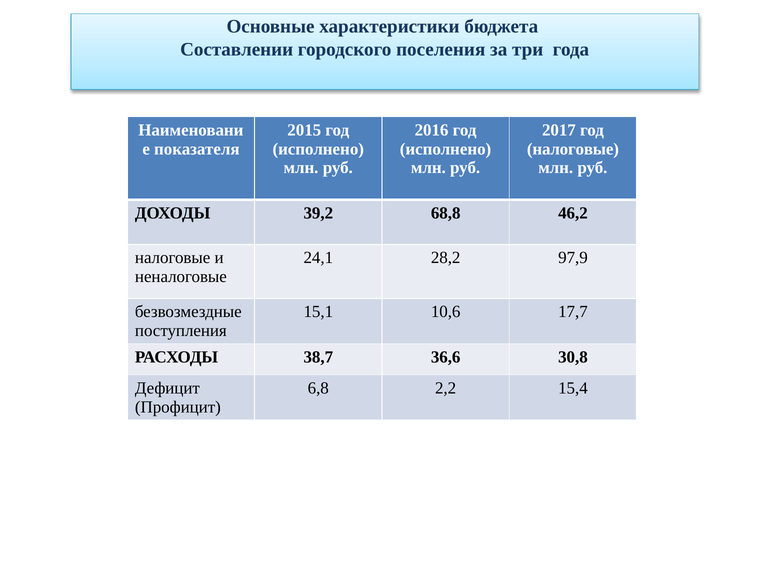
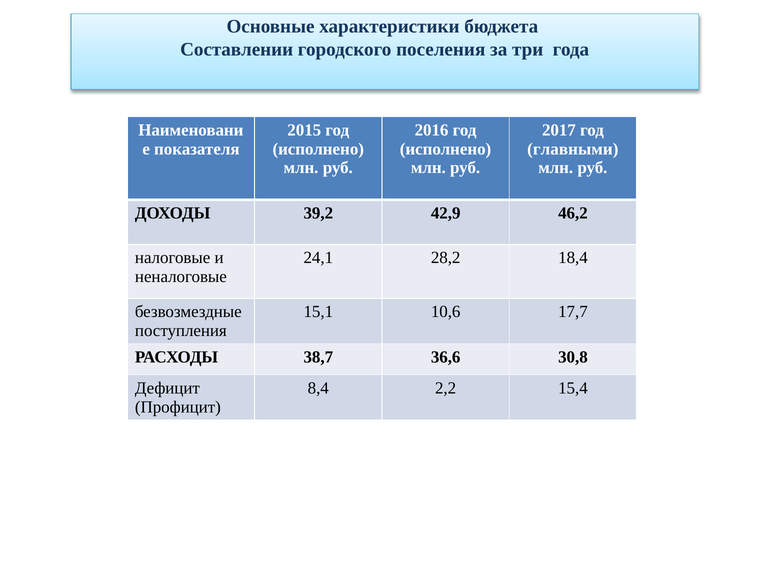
налоговые: налоговые -> главными (573, 149)
68,8: 68,8 -> 42,9 (446, 213)
97,9: 97,9 -> 18,4 (573, 258)
6,8: 6,8 -> 8,4 (318, 388)
